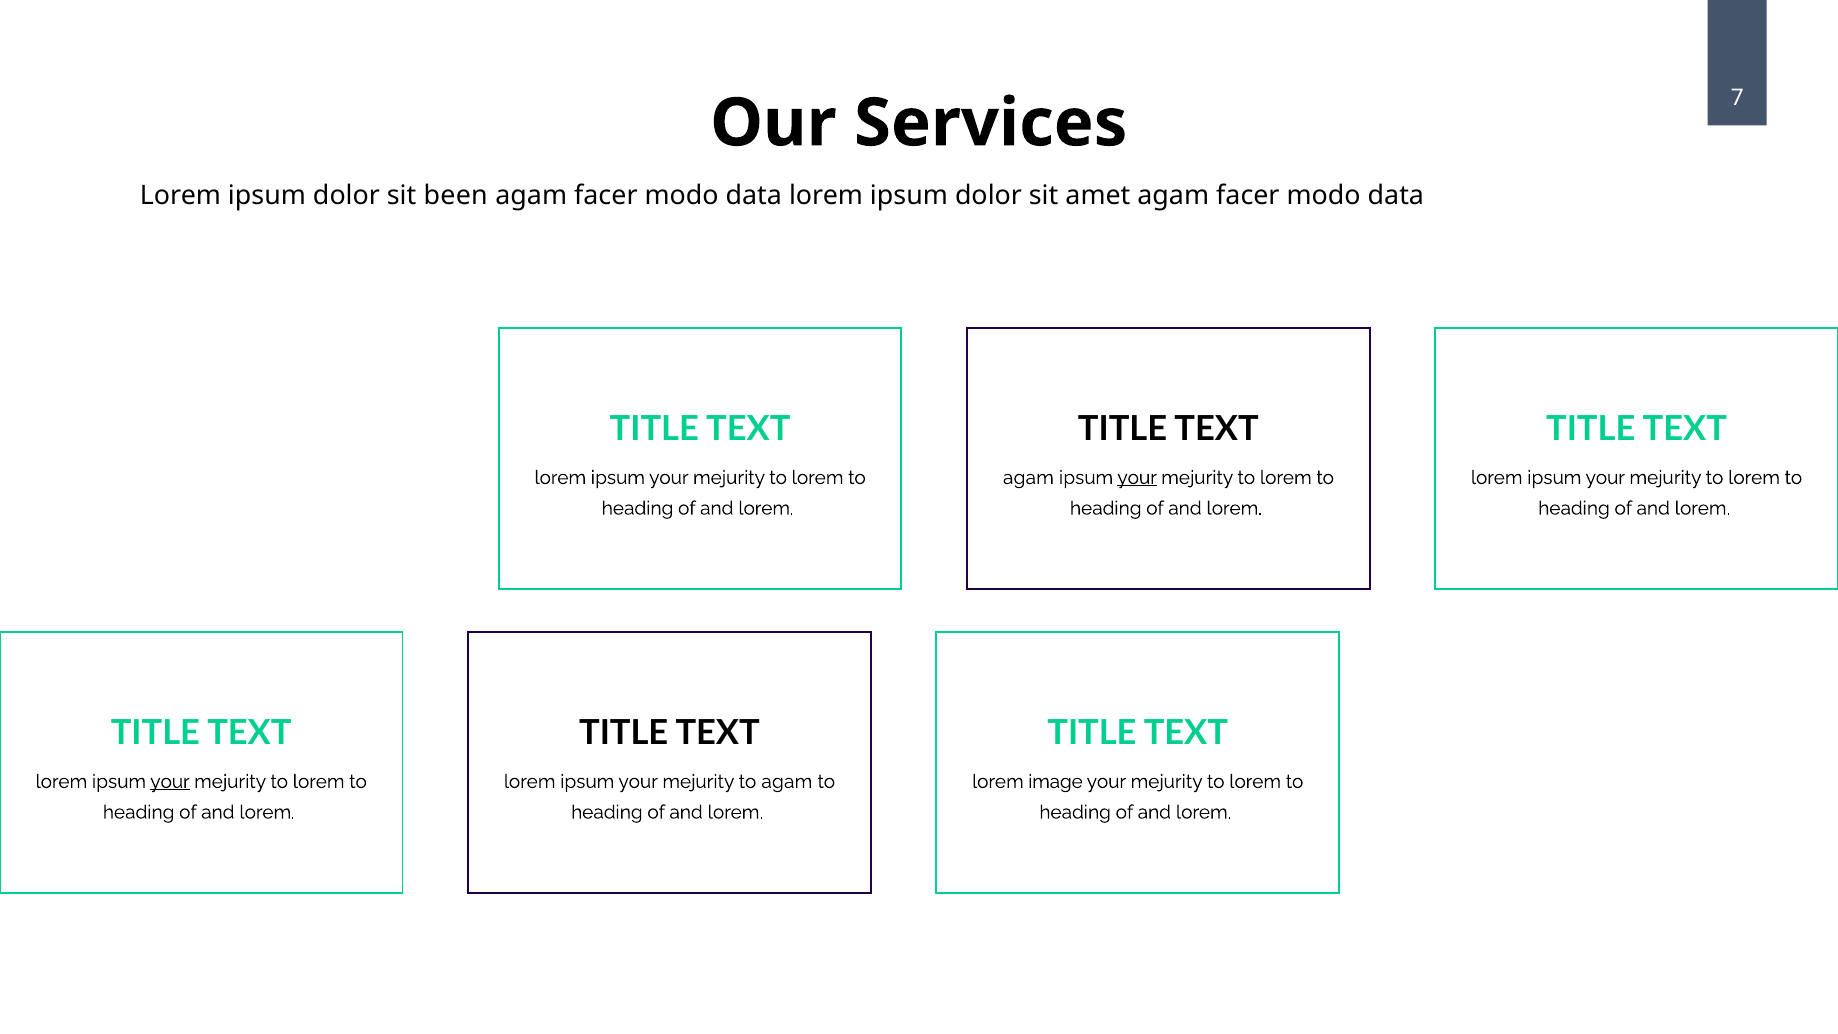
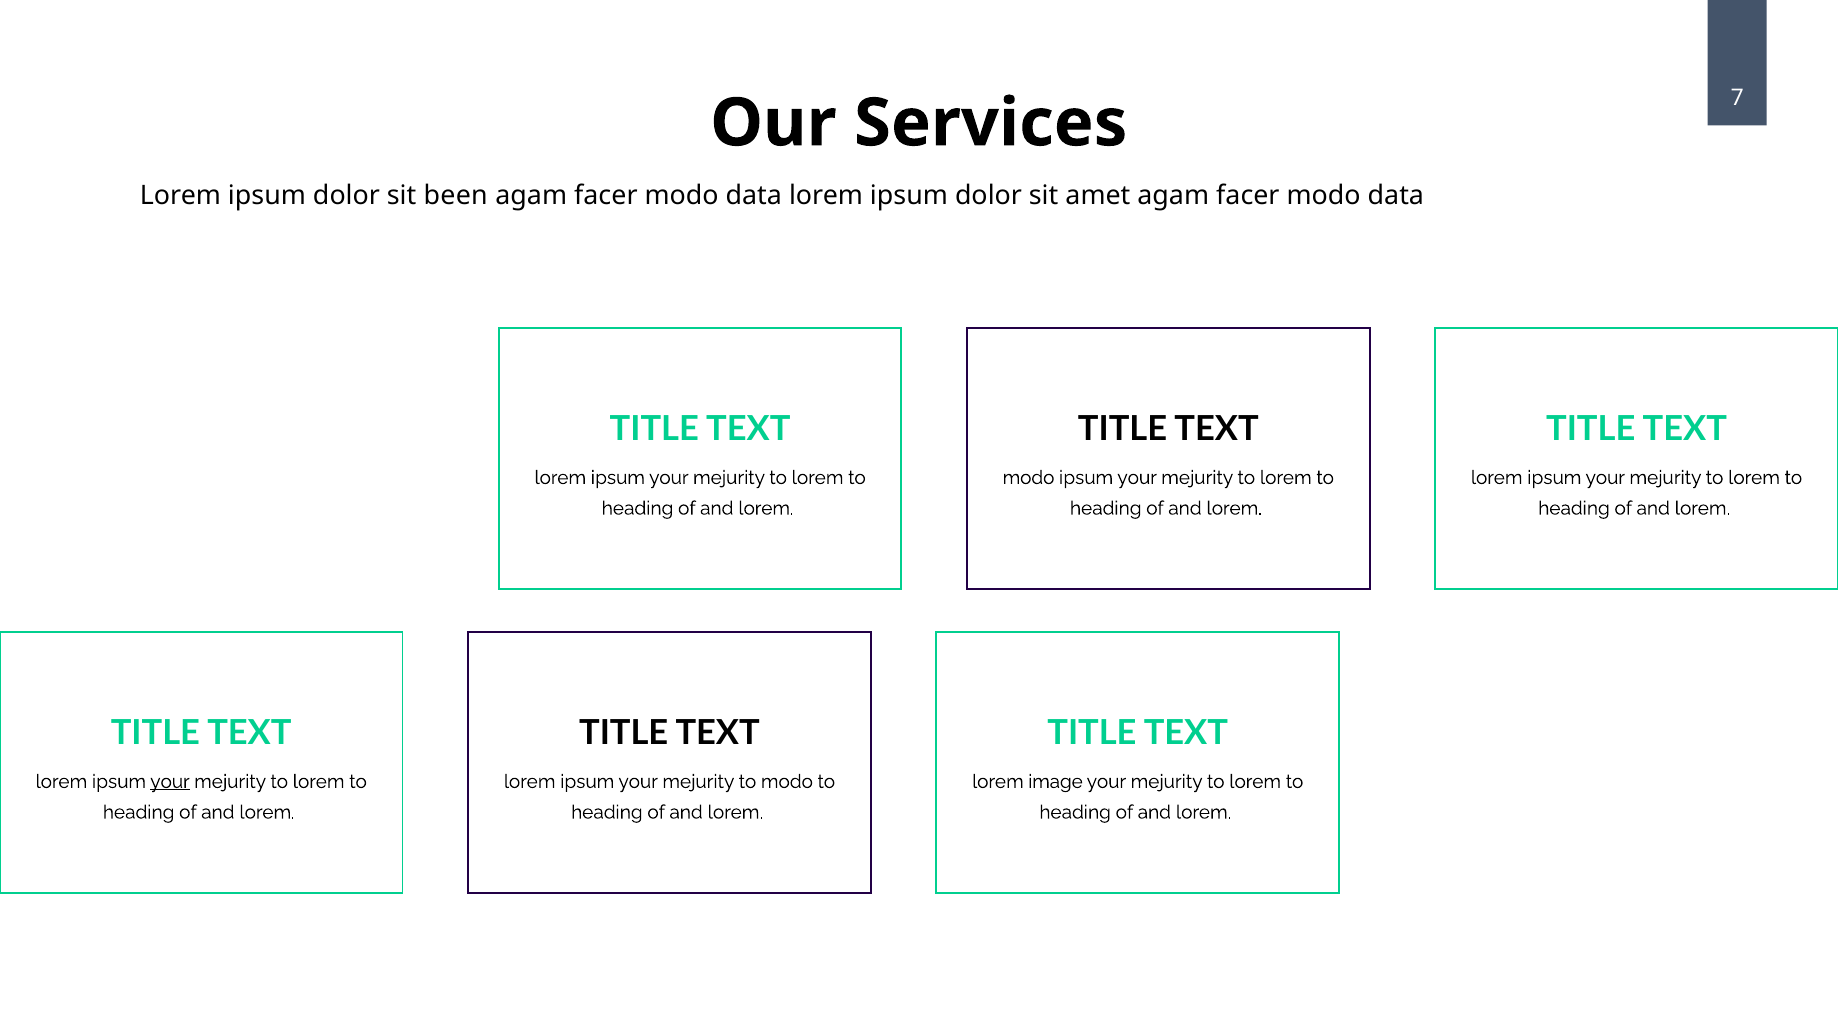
agam: agam -> modo (1029, 478)
your underline: present -> none (1137, 478)
to agam: agam -> modo (787, 781)
